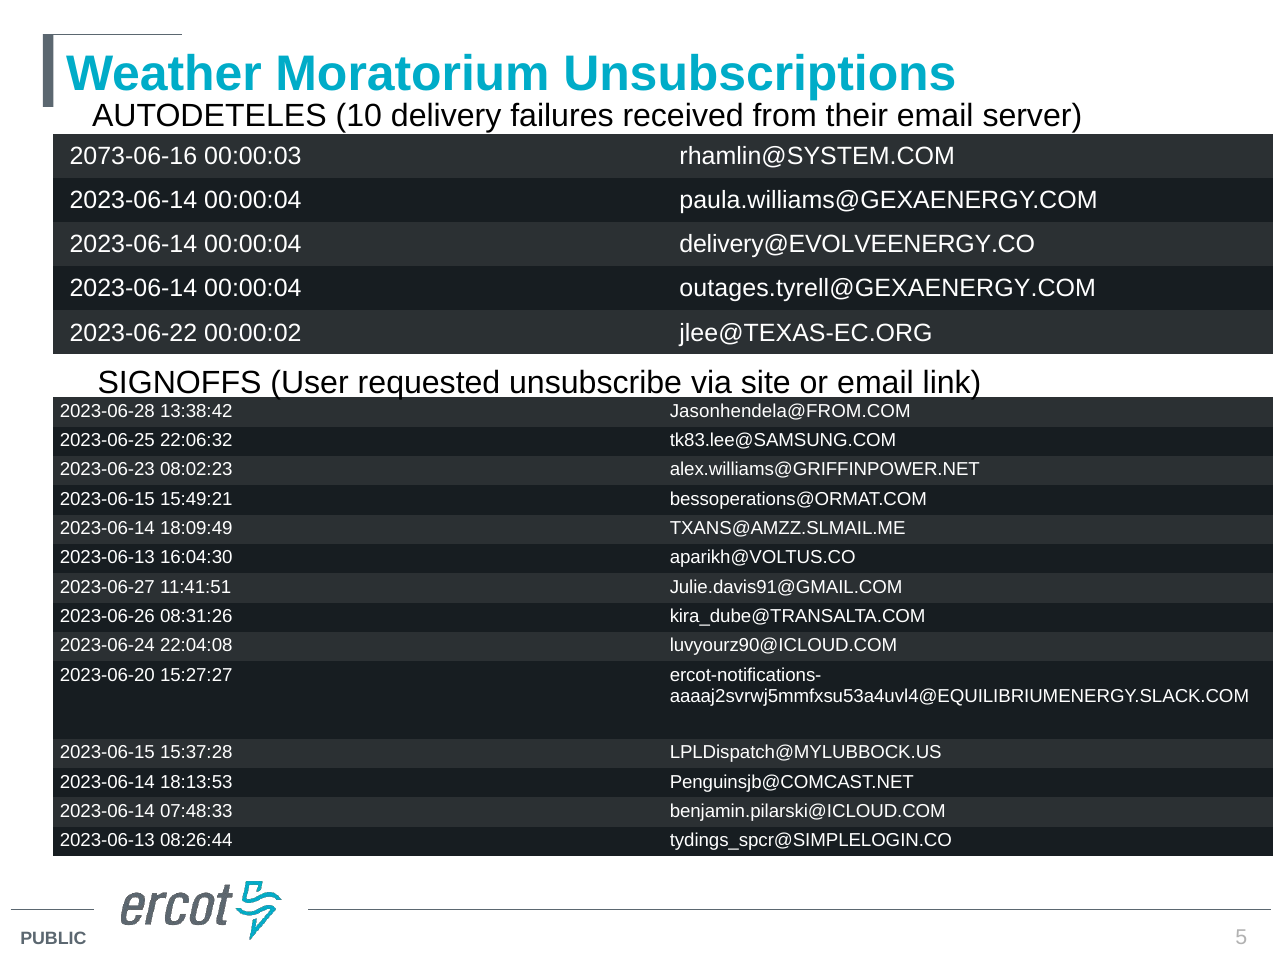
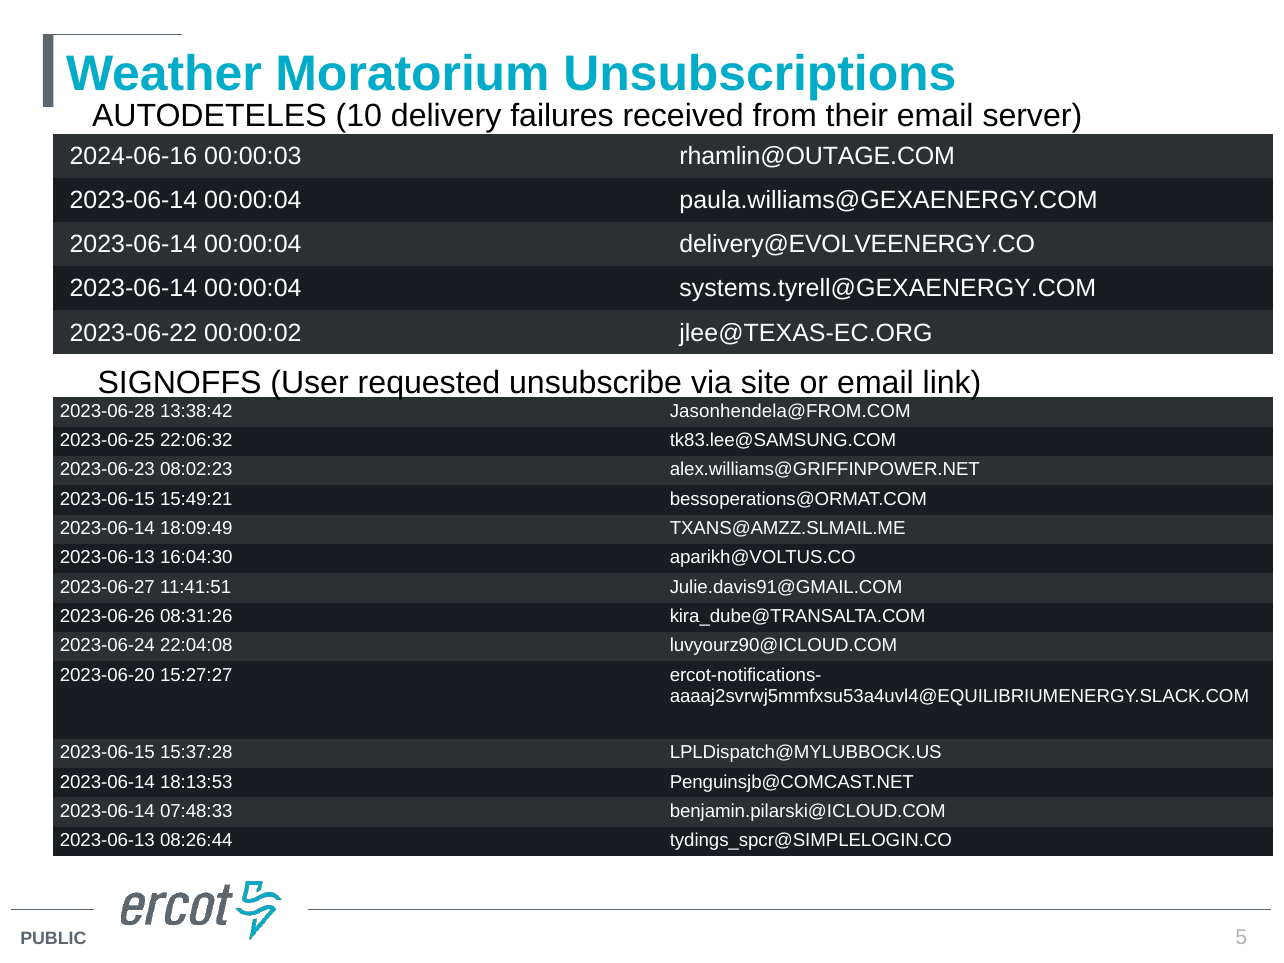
2073-06-16: 2073-06-16 -> 2024-06-16 (133, 156)
rhamlin@SYSTEM.COM: rhamlin@SYSTEM.COM -> rhamlin@OUTAGE.COM (817, 156)
outages.tyrell@GEXAENERGY.COM: outages.tyrell@GEXAENERGY.COM -> systems.tyrell@GEXAENERGY.COM (888, 289)
